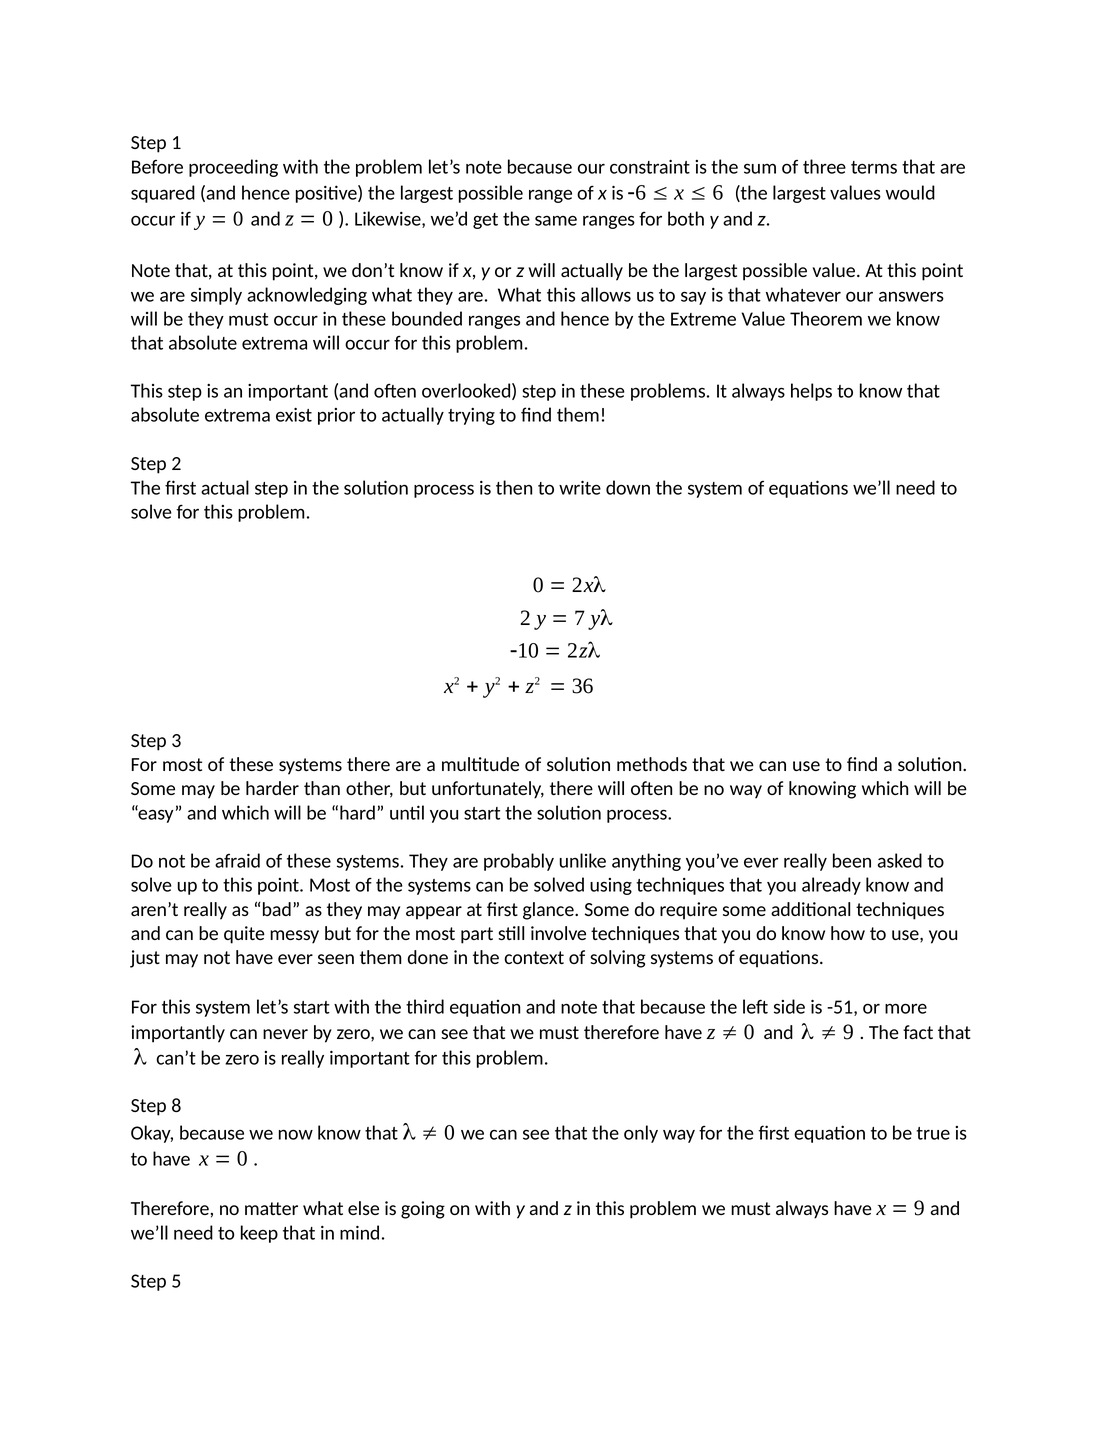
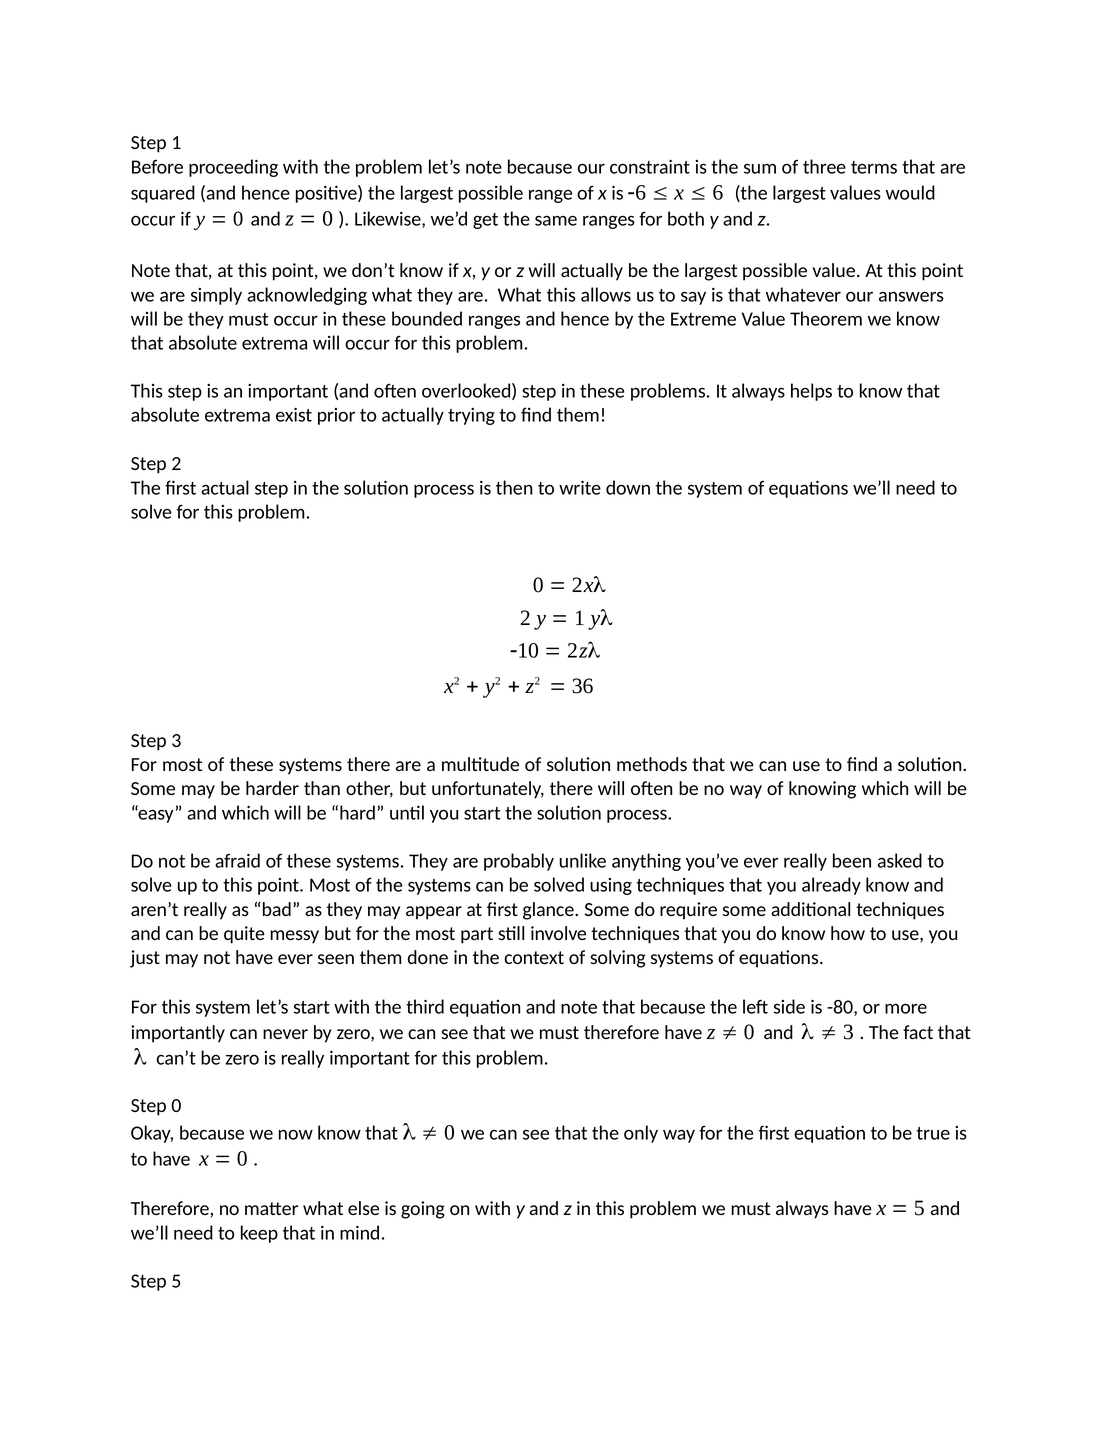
7: 7 -> 1 (580, 618)
-51: -51 -> -80 (843, 1008)
9: 9 -> 3 (848, 1033)
Step 8: 8 -> 0 (176, 1106)
9: 9 -> 5 (919, 1209)
